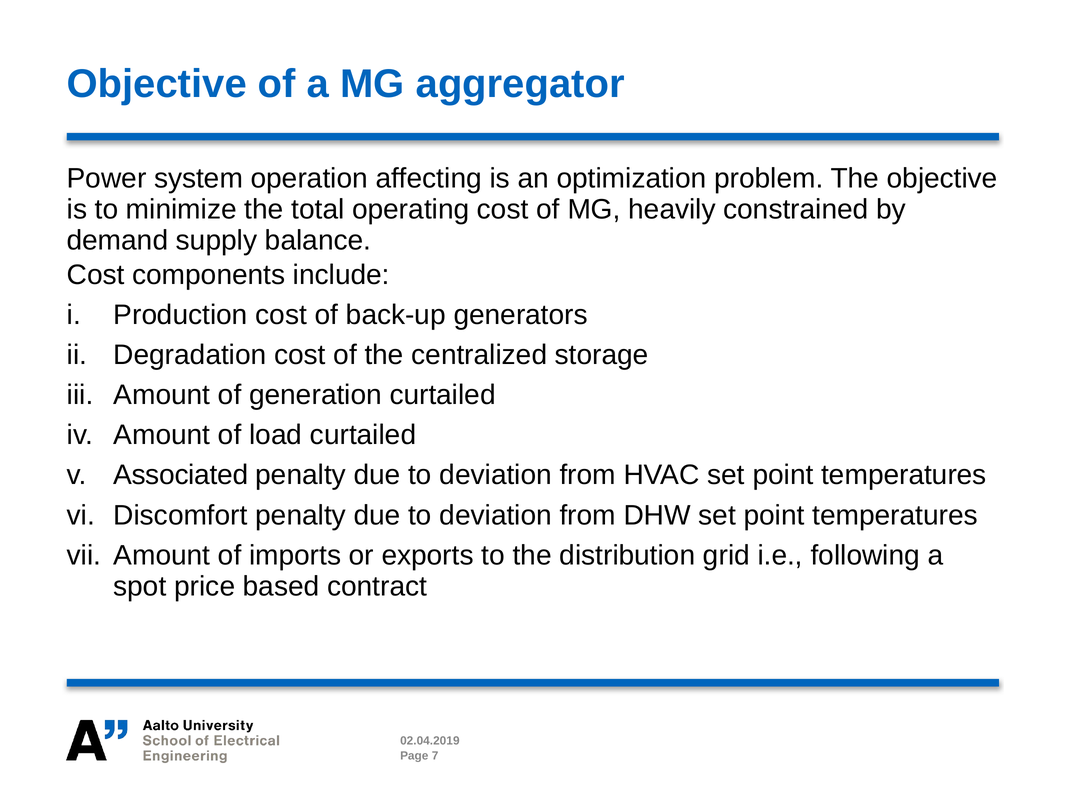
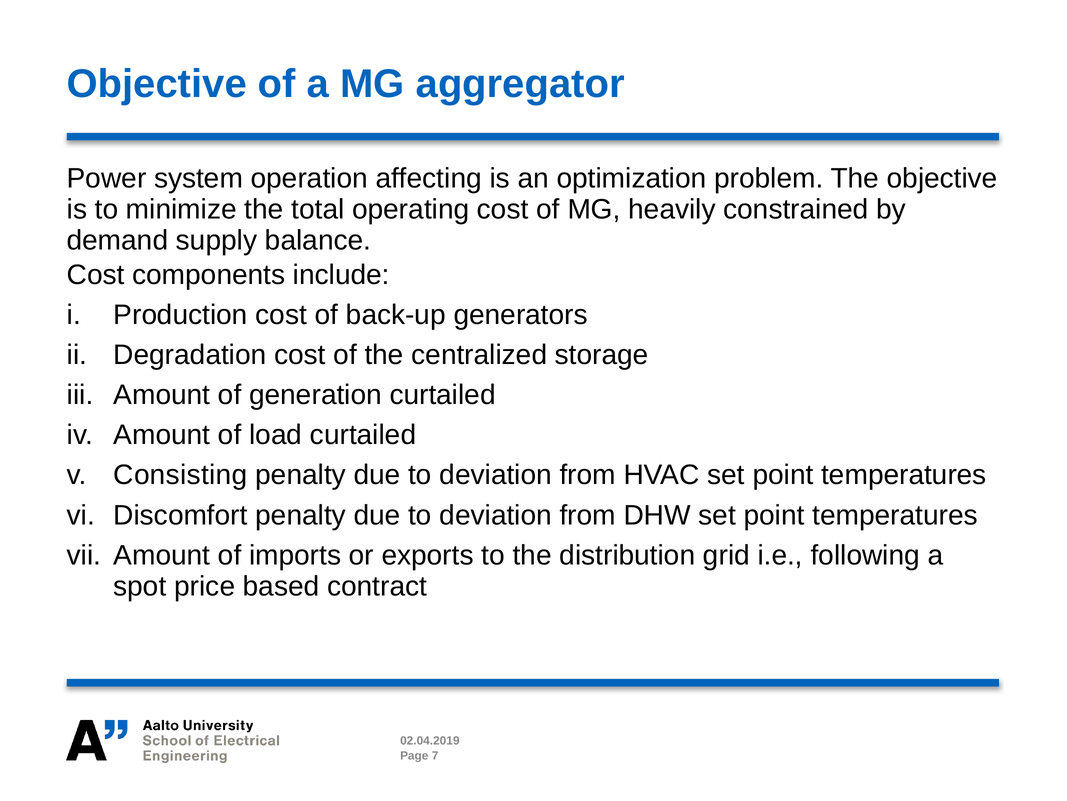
Associated: Associated -> Consisting (180, 475)
